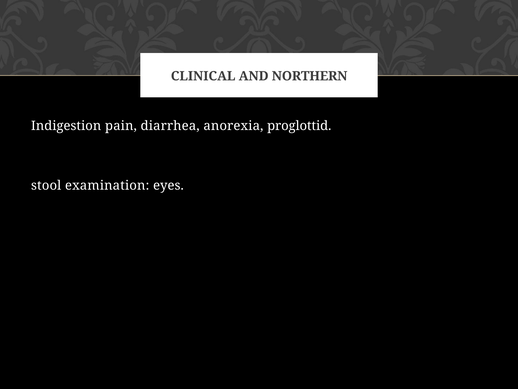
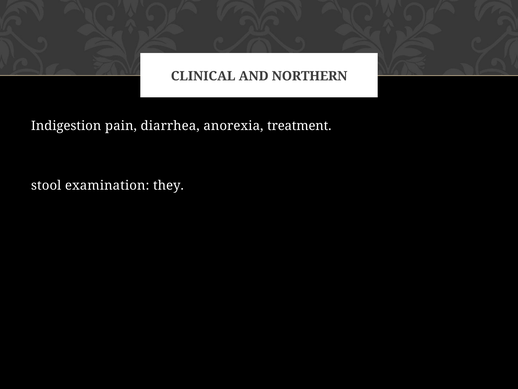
proglottid: proglottid -> treatment (299, 126)
eyes: eyes -> they (168, 185)
